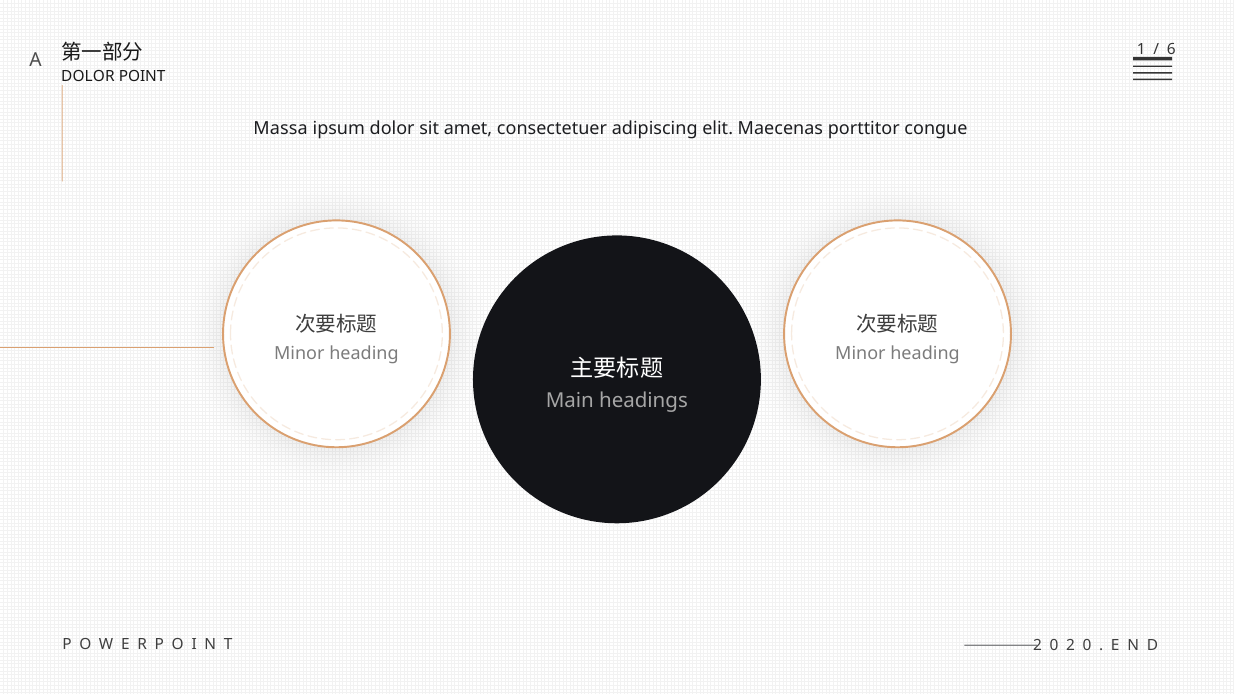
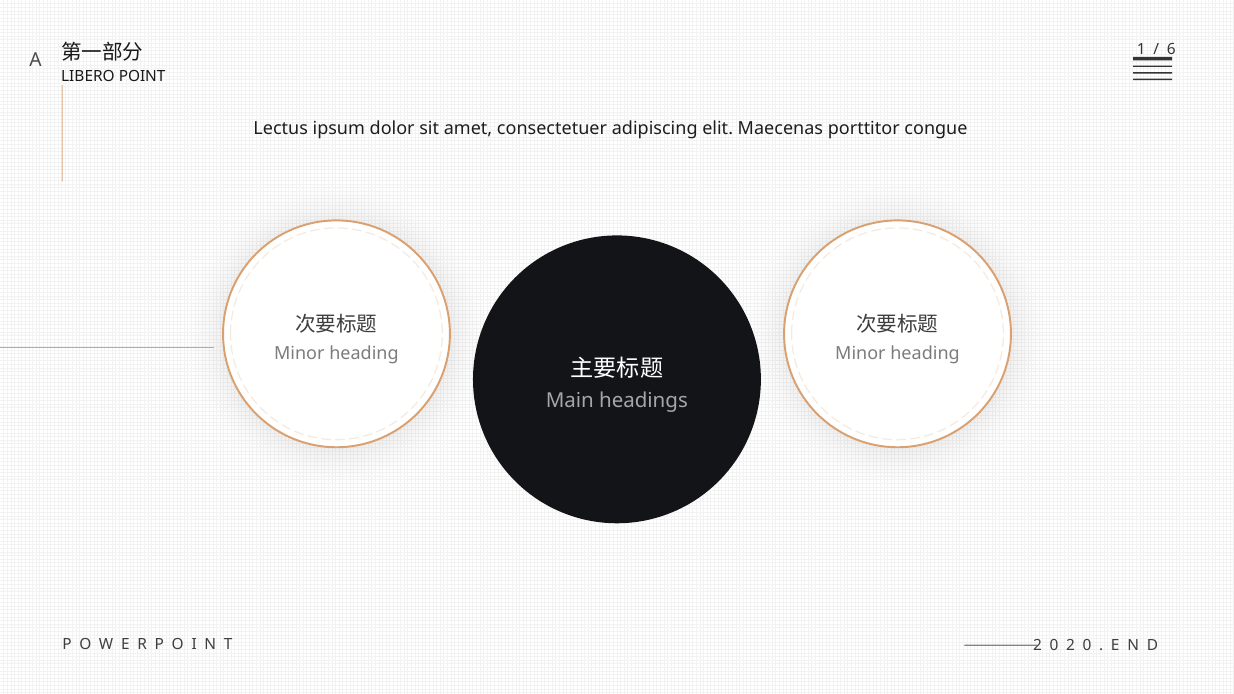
DOLOR: DOLOR -> LIBERO (88, 76)
Massa: Massa -> Lectus (281, 128)
